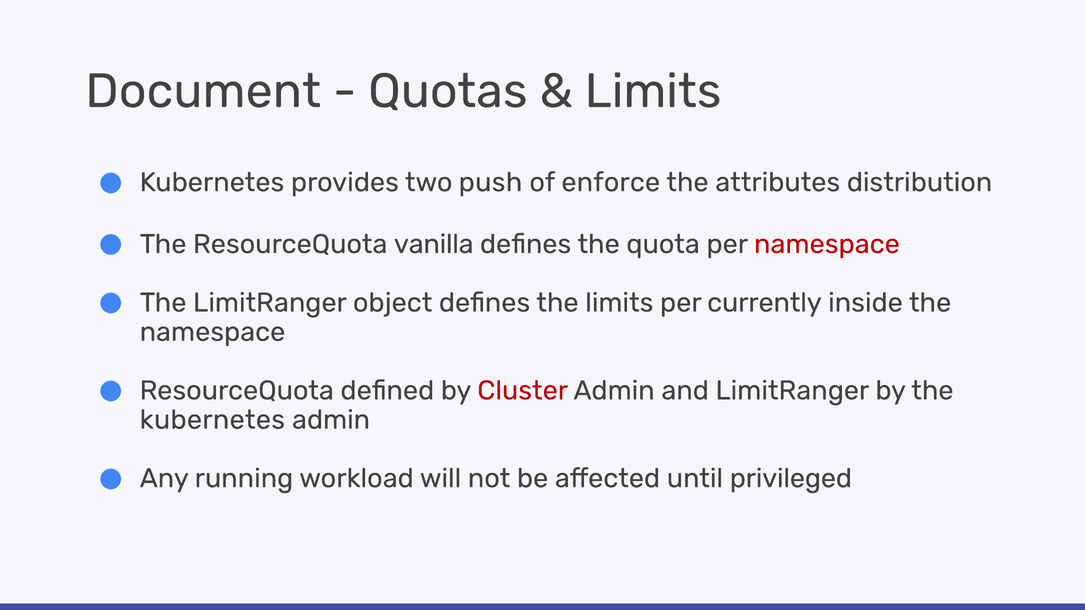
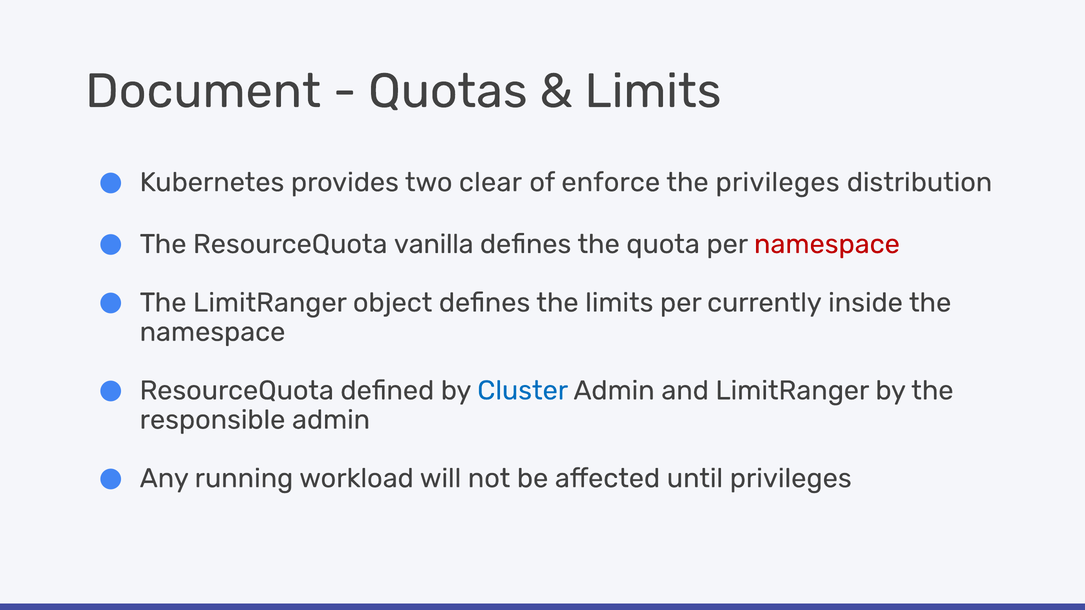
push: push -> clear (490, 182)
the attributes: attributes -> privileges (778, 182)
Cluster colour: red -> blue (523, 391)
kubernetes: kubernetes -> responsible (213, 420)
until privileged: privileged -> privileges (791, 479)
